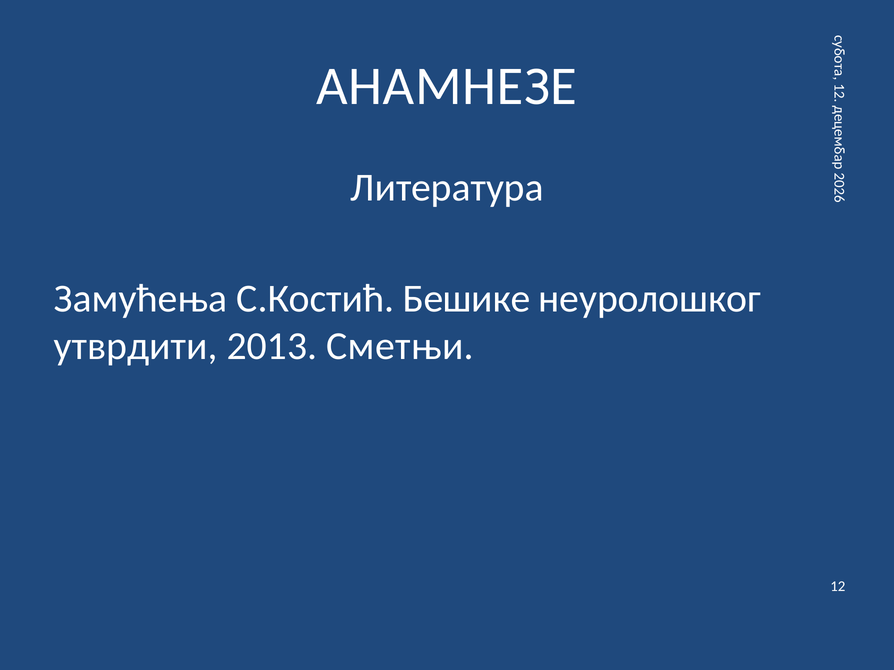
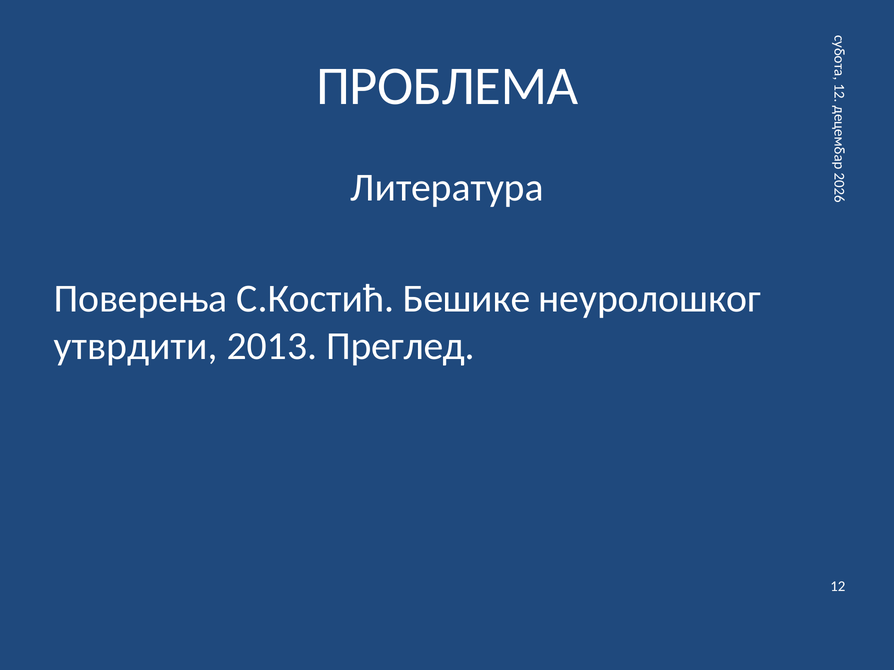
АНАМНЕЗЕ: АНАМНЕЗЕ -> ПРОБЛЕМА (447, 87)
Замућења: Замућења -> Поверења (141, 299)
Сметњи: Сметњи -> Преглед (400, 347)
